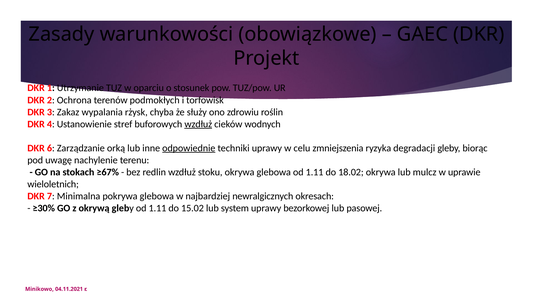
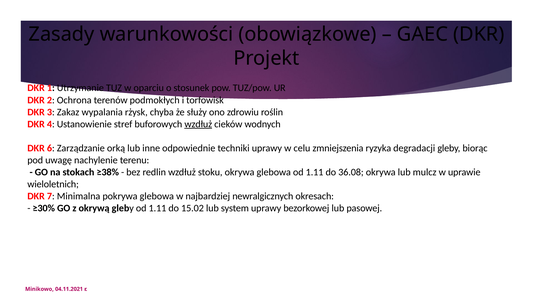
odpowiednie underline: present -> none (189, 148)
≥67%: ≥67% -> ≥38% (108, 172)
18.02: 18.02 -> 36.08 (351, 172)
